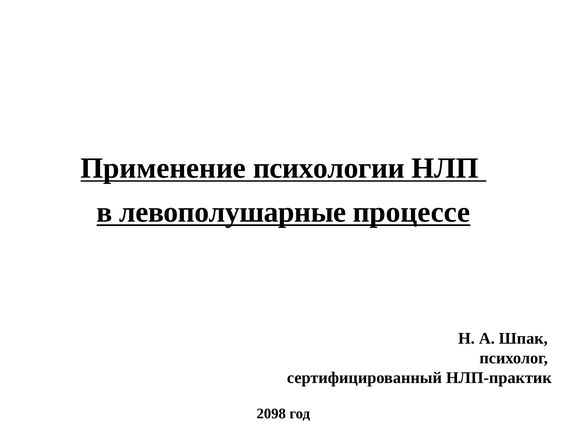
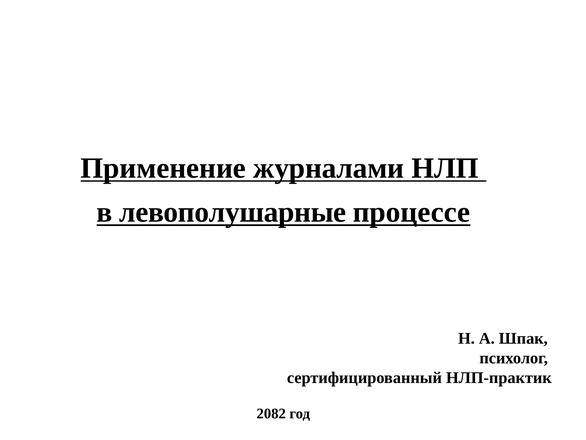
психологии: психологии -> журналами (329, 168)
2098: 2098 -> 2082 (271, 413)
